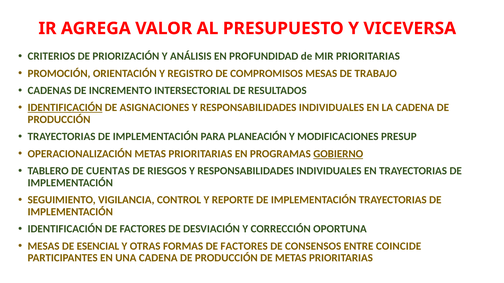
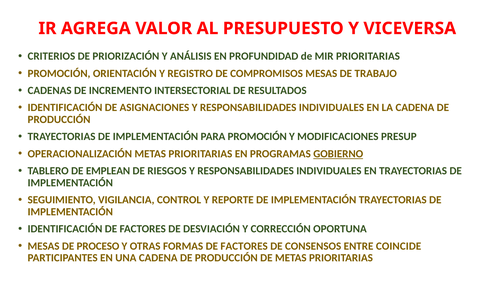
IDENTIFICACIÓN underline: present -> none (65, 108)
PARA PLANEACIÓN: PLANEACIÓN -> PROMOCIÓN (257, 137)
CUENTAS: CUENTAS -> EMPLEAN (108, 171)
ESENCIAL: ESENCIAL -> PROCESO (98, 247)
